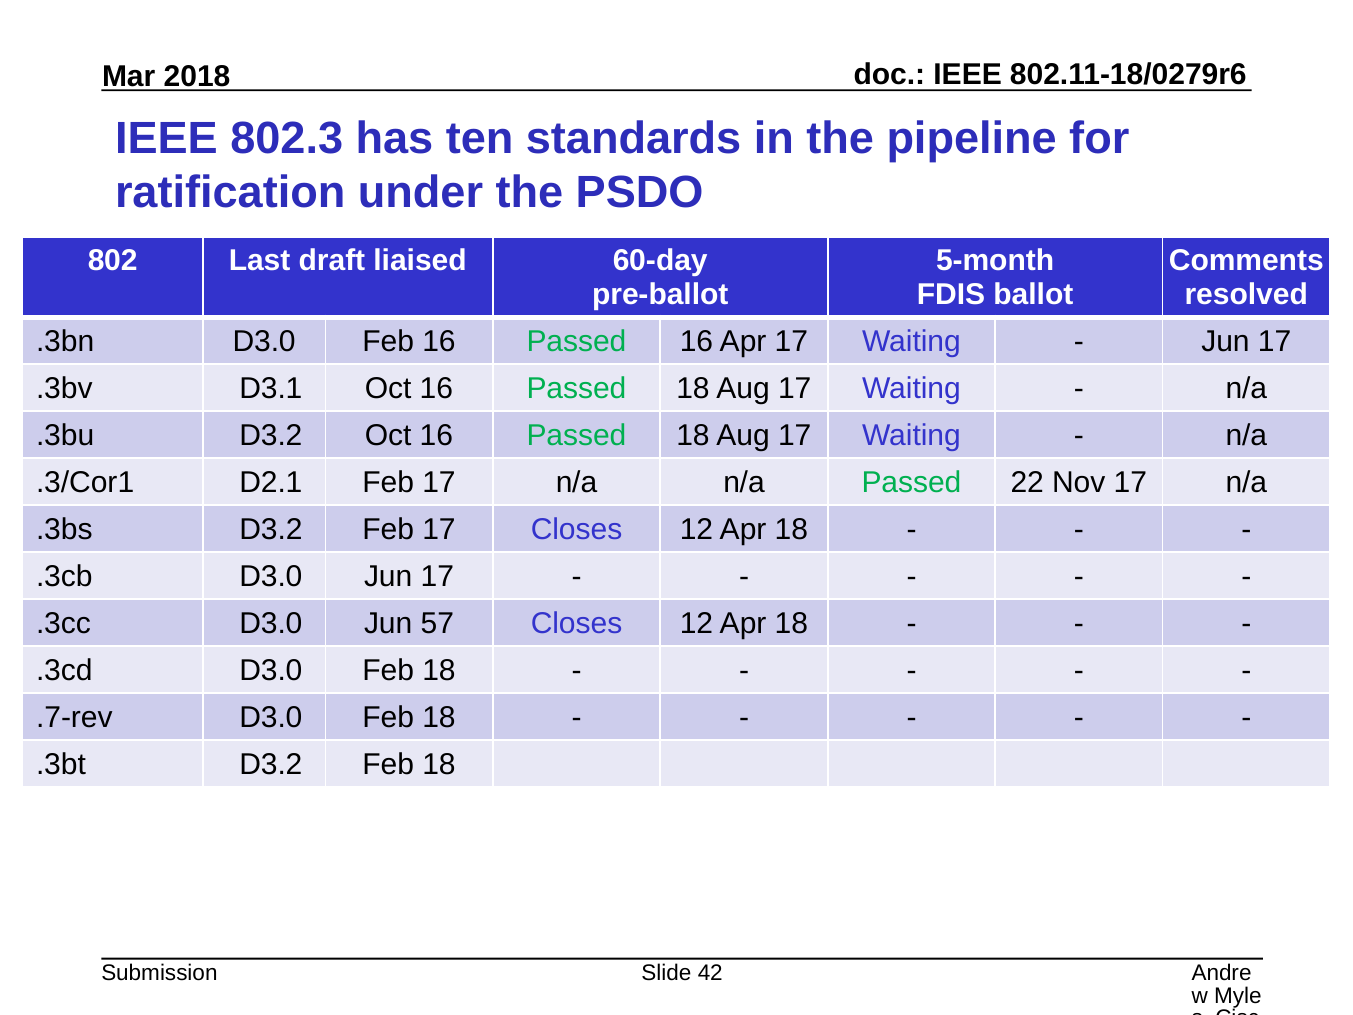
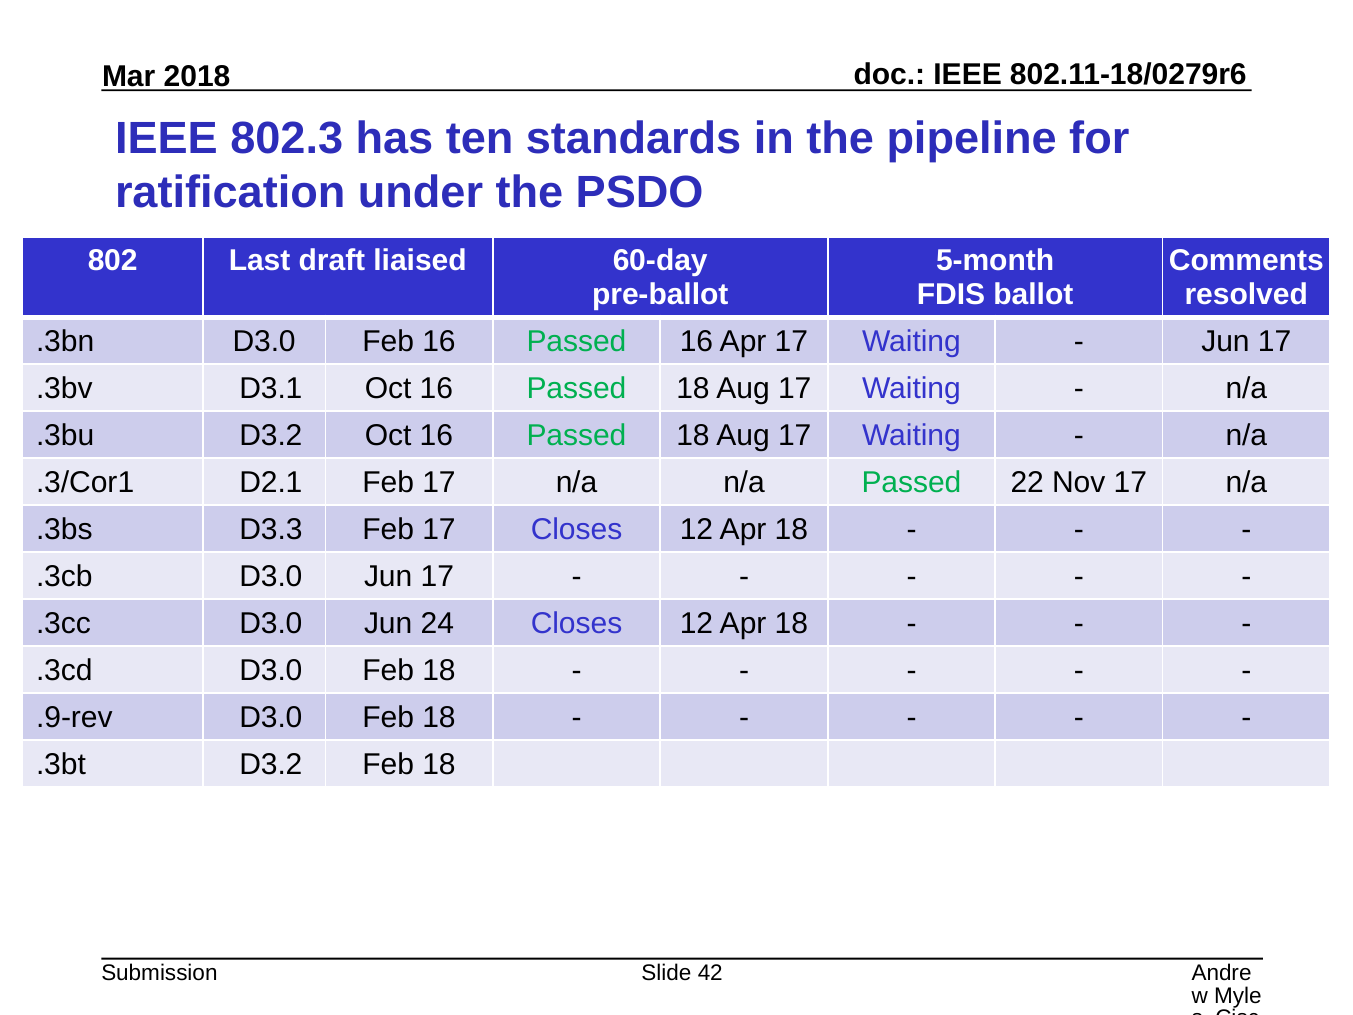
.3bs D3.2: D3.2 -> D3.3 (271, 529)
57: 57 -> 24 (437, 623)
.7-rev: .7-rev -> .9-rev (74, 717)
